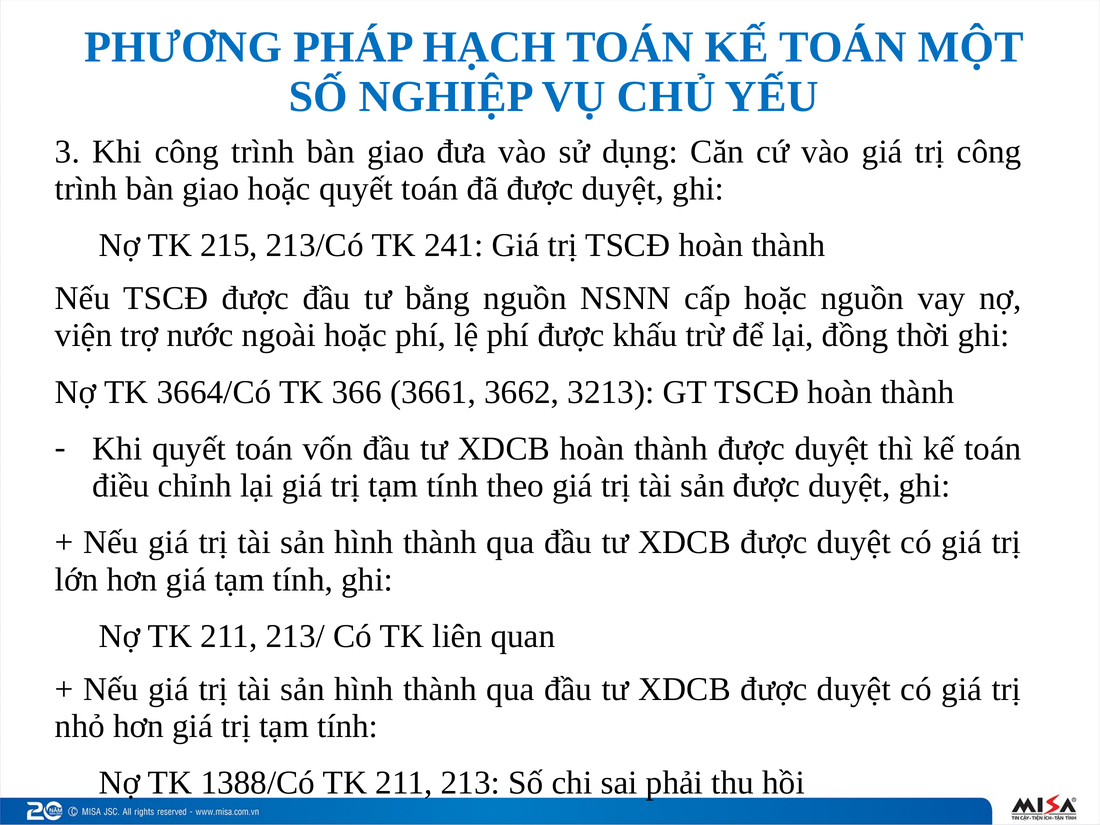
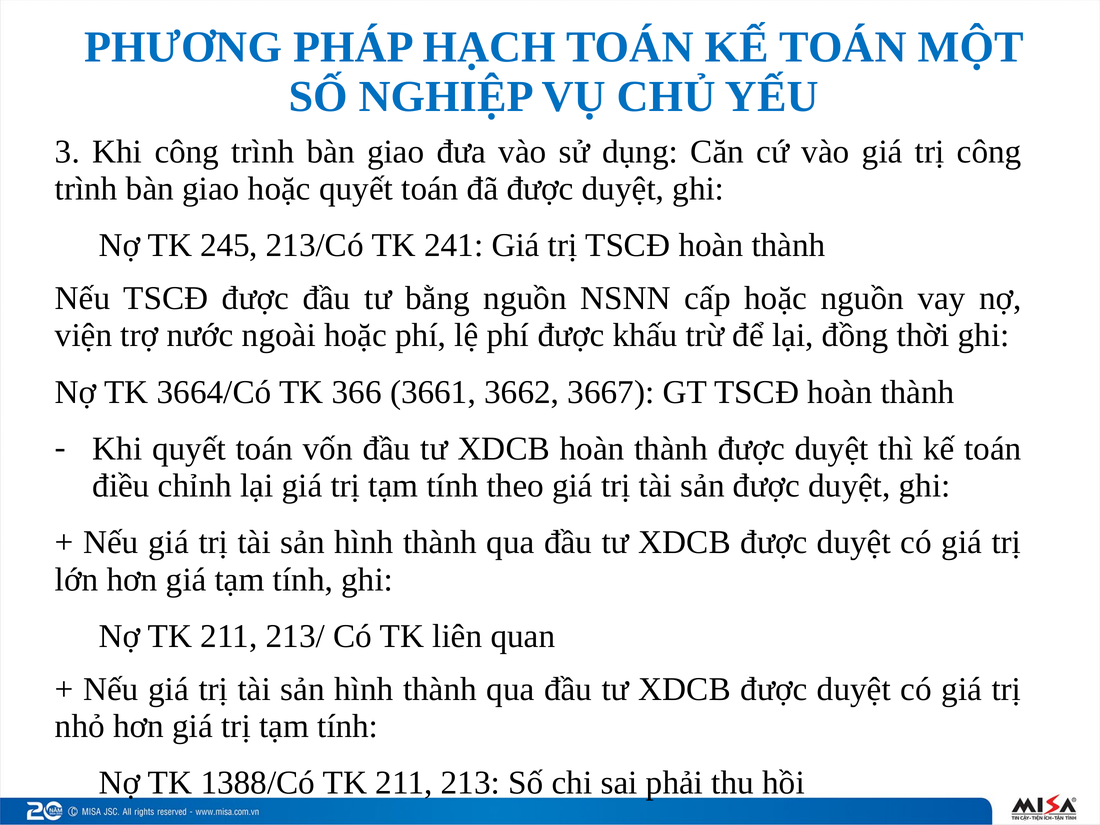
215: 215 -> 245 (229, 246)
3213: 3213 -> 3667 (611, 392)
